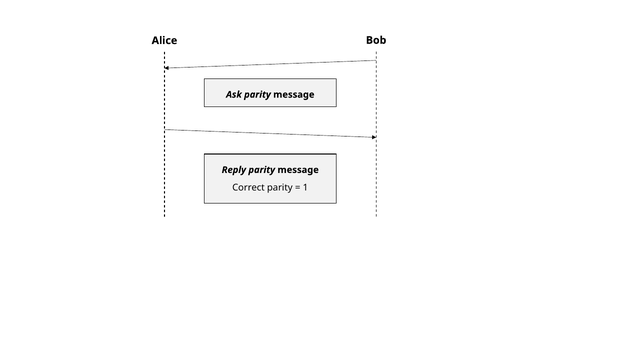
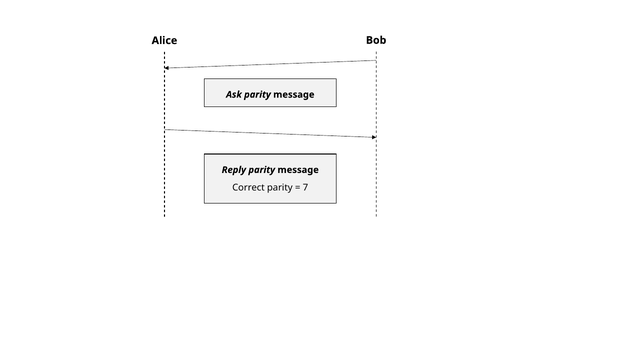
1: 1 -> 7 (306, 188)
